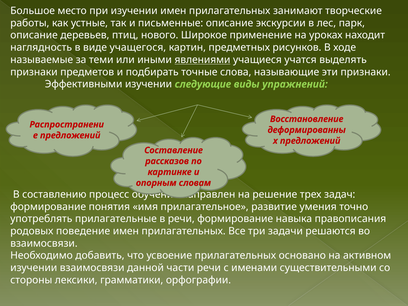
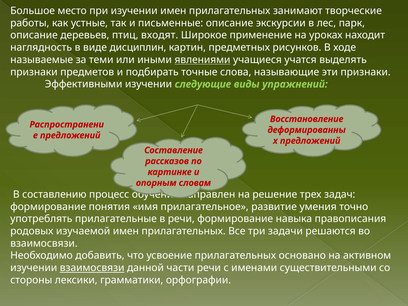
нового: нового -> входят (160, 35)
учащегося: учащегося -> дисциплин (138, 48)
поведение: поведение -> изучаемой (83, 231)
взаимосвязи underline: none -> present (92, 268)
